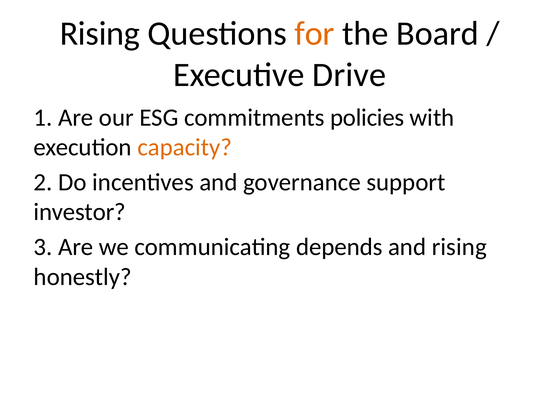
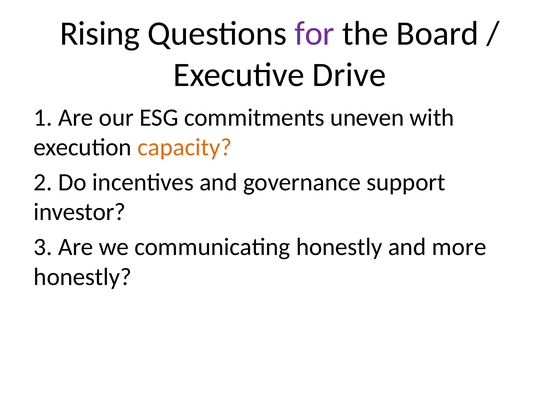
for colour: orange -> purple (315, 34)
policies: policies -> uneven (367, 117)
communicating depends: depends -> honestly (339, 247)
and rising: rising -> more (459, 247)
